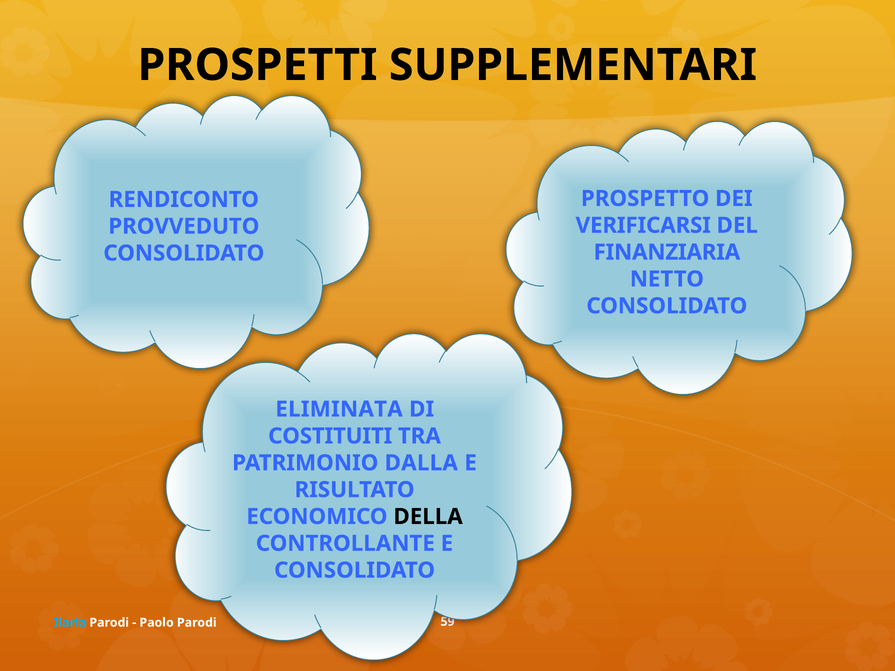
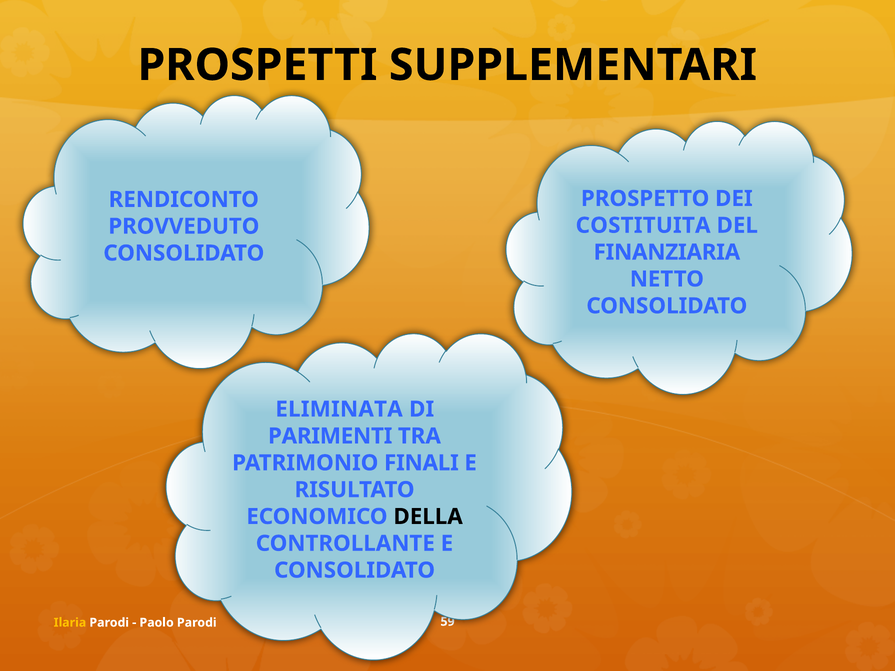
VERIFICARSI: VERIFICARSI -> COSTITUITA (643, 225)
COSTITUITI: COSTITUITI -> PARIMENTI (330, 436)
DALLA: DALLA -> FINALI (421, 463)
Ilaria colour: light blue -> yellow (70, 623)
